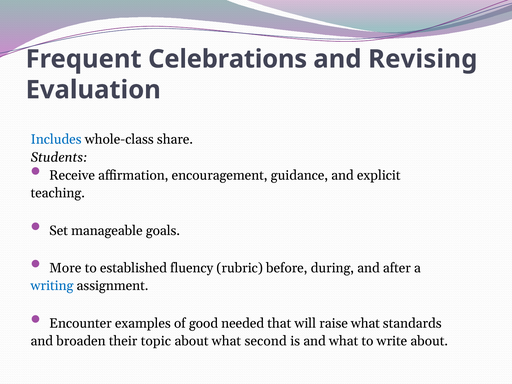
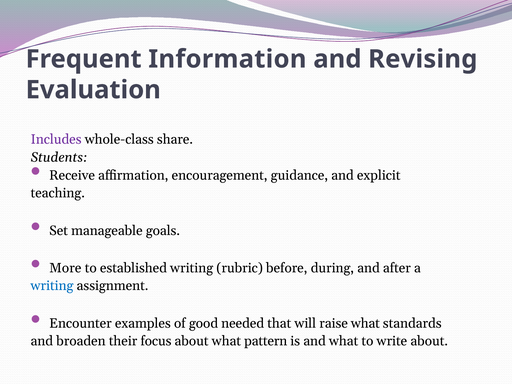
Celebrations: Celebrations -> Information (227, 59)
Includes colour: blue -> purple (56, 139)
established fluency: fluency -> writing (192, 268)
topic: topic -> focus (156, 341)
second: second -> pattern (266, 341)
